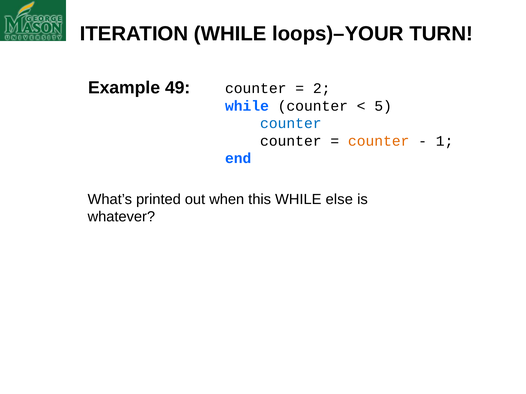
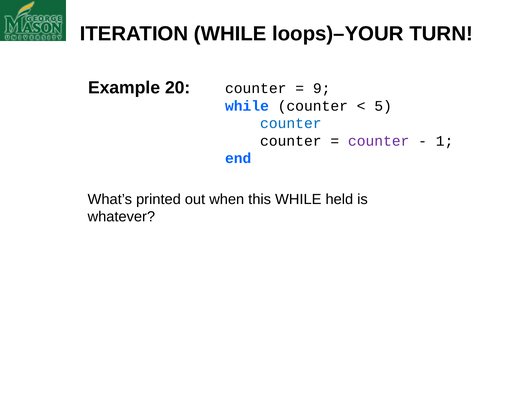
49: 49 -> 20 (178, 88)
2: 2 -> 9 (322, 88)
counter colour: orange -> purple (379, 141)
else: else -> held (339, 199)
